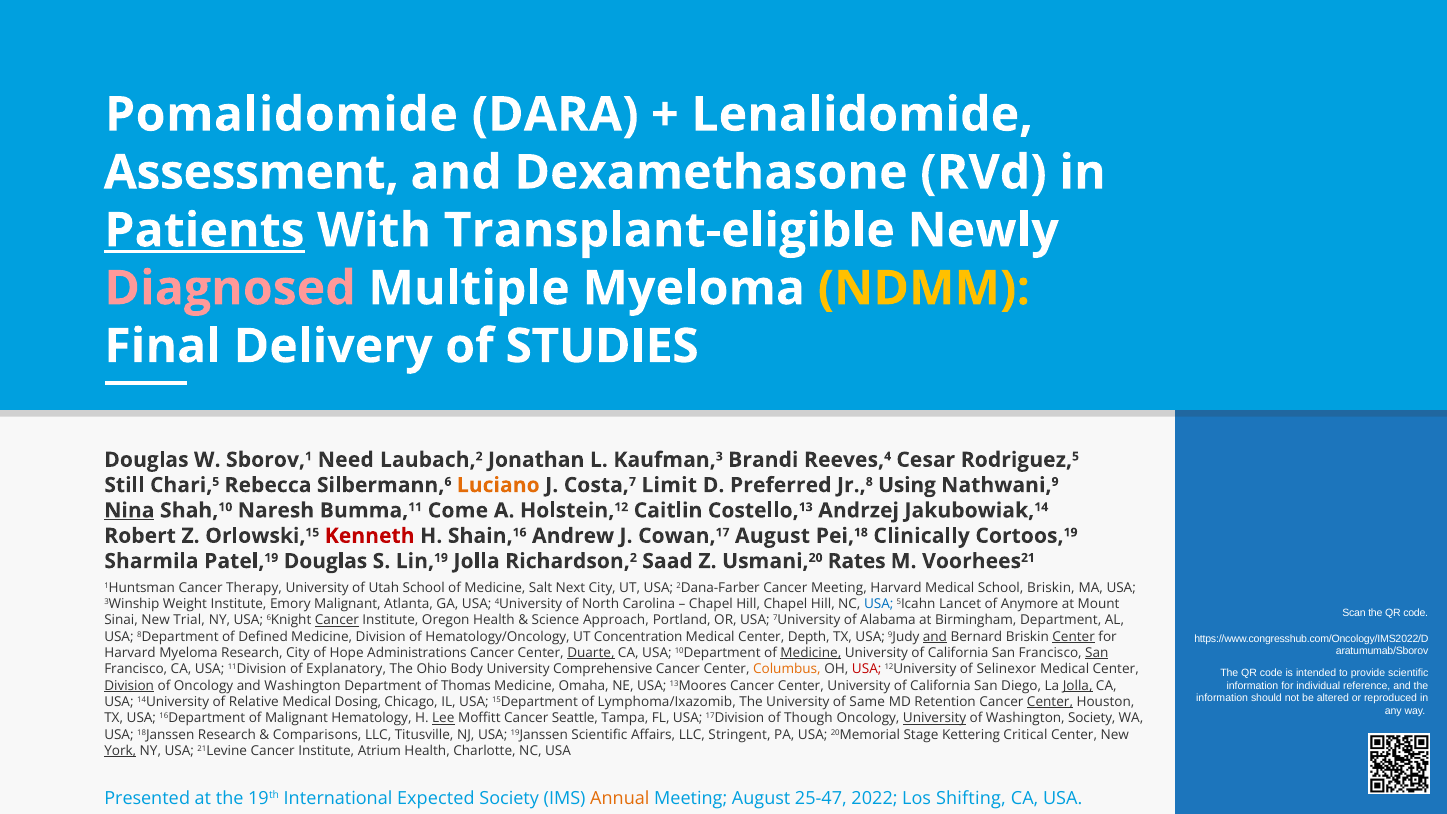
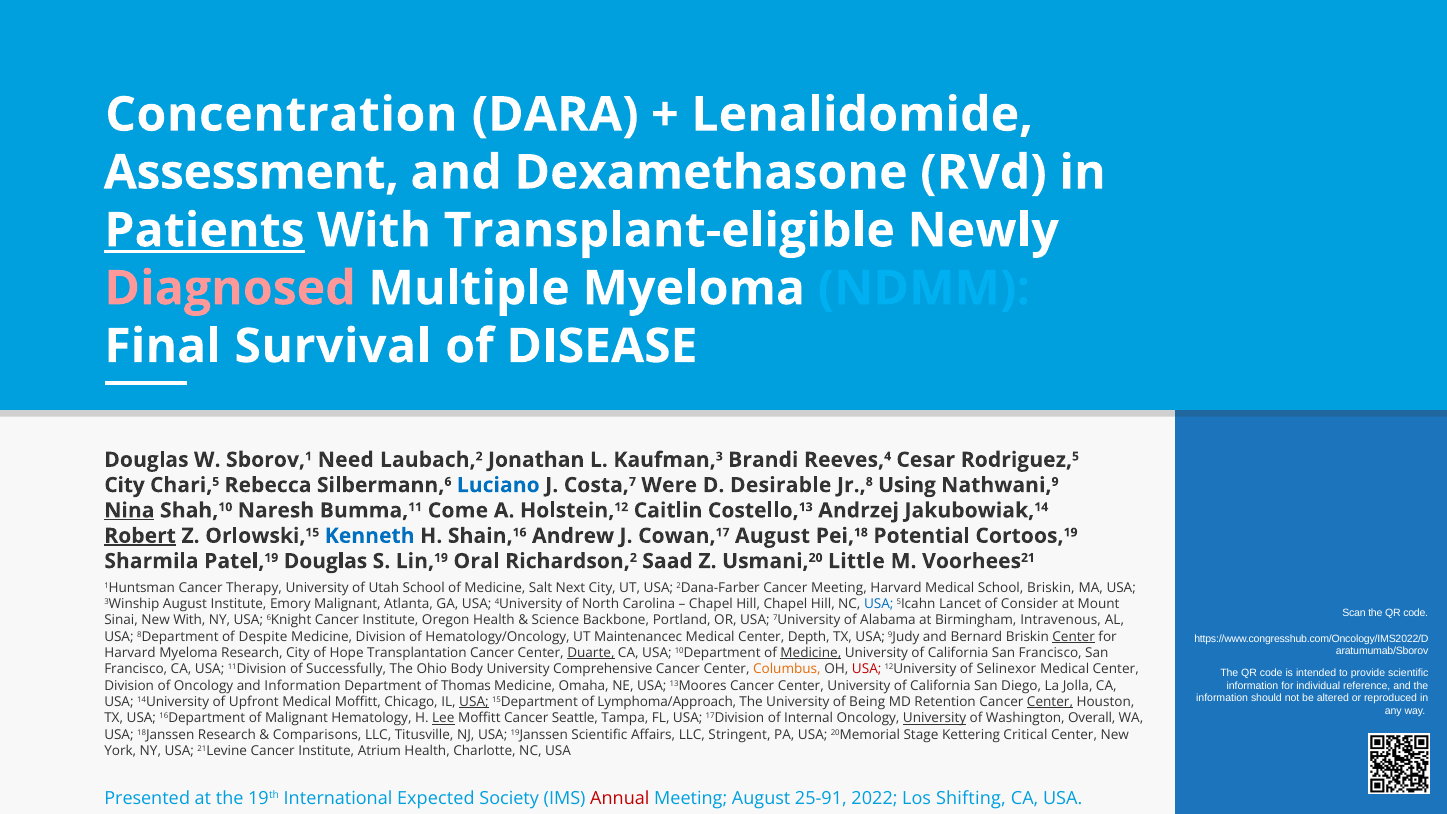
Pomalidomide: Pomalidomide -> Concentration (281, 115)
NDMM colour: yellow -> light blue (924, 288)
Delivery: Delivery -> Survival (333, 346)
STUDIES: STUDIES -> DISEASE (602, 346)
Still: Still -> City (125, 485)
Luciano colour: orange -> blue (498, 485)
Limit: Limit -> Were (669, 485)
Preferred: Preferred -> Desirable (781, 485)
Robert underline: none -> present (140, 536)
Kenneth colour: red -> blue (370, 536)
Clinically: Clinically -> Potential (922, 536)
Lin,19 Jolla: Jolla -> Oral (477, 561)
Rates: Rates -> Little (856, 561)
3Winship Weight: Weight -> August (185, 604)
Anymore: Anymore -> Consider (1029, 604)
New Trial: Trial -> With (189, 620)
Cancer underline: present -> none (337, 620)
Approach: Approach -> Backbone (616, 620)
Birmingham Department: Department -> Intravenous (1061, 620)
Defined: Defined -> Despite (263, 637)
Concentration: Concentration -> Maintenancec (638, 637)
and underline: present -> none (935, 637)
Administrations: Administrations -> Transplantation (417, 653)
San underline: present -> none (1097, 653)
Explanatory: Explanatory -> Successfully (346, 669)
Division underline: present -> none (129, 686)
and Washington: Washington -> Information (303, 686)
Jolla underline: present -> none (1078, 686)
Relative: Relative -> Upfront (254, 702)
Medical Dosing: Dosing -> Moffitt (358, 702)
USA underline: none -> present (474, 702)
Lymphoma/Ixazomib: Lymphoma/Ixazomib -> Lymphoma/Approach (667, 702)
Same: Same -> Being (867, 702)
Though: Though -> Internal (809, 718)
Washington Society: Society -> Overall (1092, 718)
York underline: present -> none (120, 751)
Annual colour: orange -> red (620, 798)
25-47: 25-47 -> 25-91 (821, 798)
